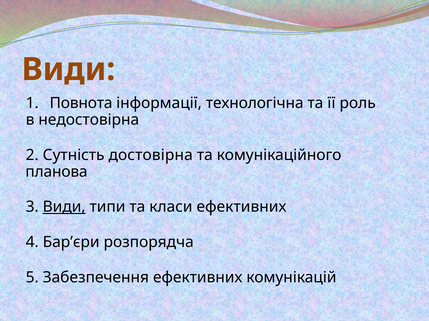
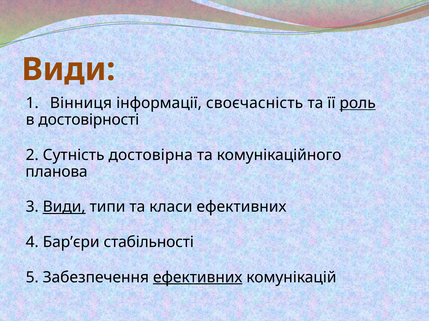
Повнота: Повнота -> Вінниця (81, 103)
технологічна: технологічна -> своєчасність (255, 103)
роль underline: none -> present (358, 103)
недостовірна: недостовірна -> достовірності (89, 120)
розпорядча: розпорядча -> стабільності (149, 243)
ефективних underline: none -> present (198, 278)
